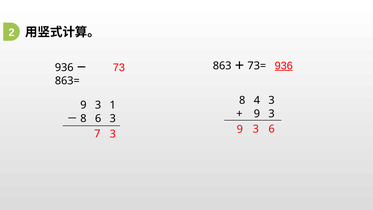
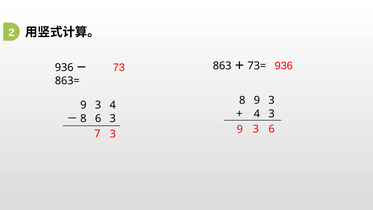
936 underline: present -> none (284, 66)
8 4: 4 -> 9 (257, 100)
3 1: 1 -> 4 (113, 105)
9: 9 -> 4 (257, 114)
